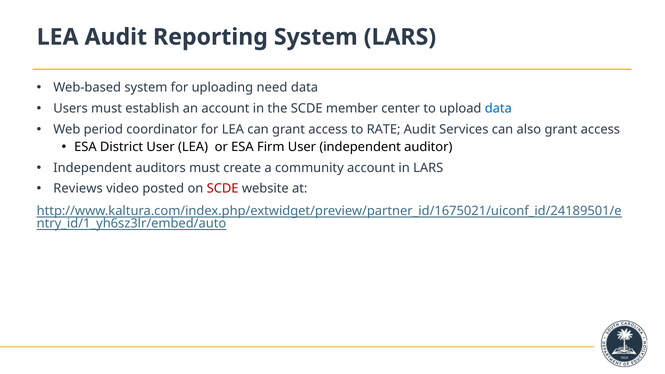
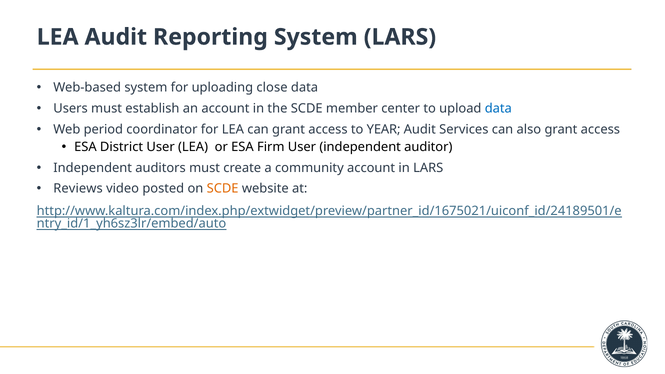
need: need -> close (272, 88)
RATE: RATE -> YEAR (384, 129)
SCDE colour: red -> orange (223, 189)
